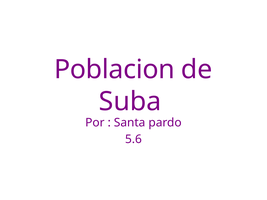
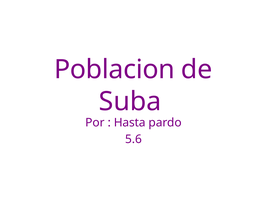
Santa: Santa -> Hasta (130, 123)
